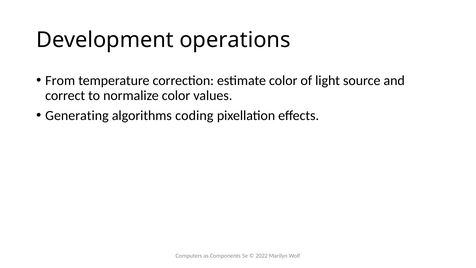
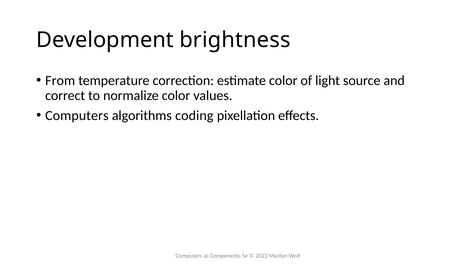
operations: operations -> brightness (235, 40)
Generating: Generating -> Computers (77, 115)
